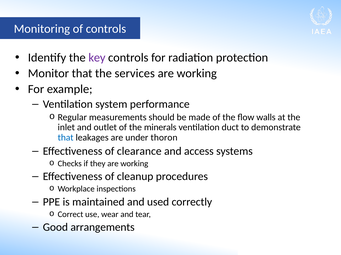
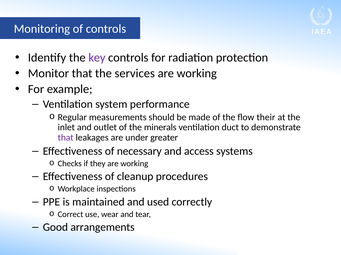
walls: walls -> their (266, 118)
that colour: blue -> purple (66, 138)
thoron: thoron -> greater (164, 138)
clearance: clearance -> necessary (139, 151)
